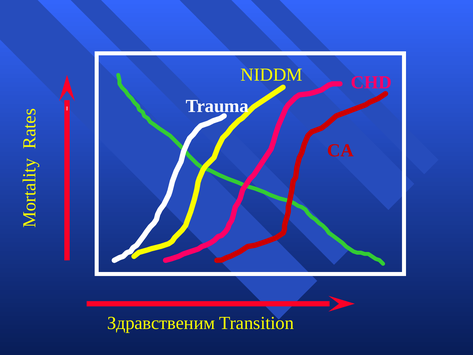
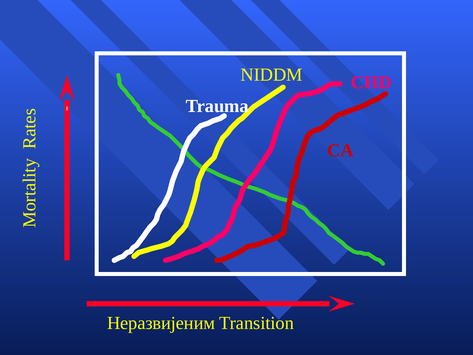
Здравственим: Здравственим -> Неразвијеним (161, 323)
